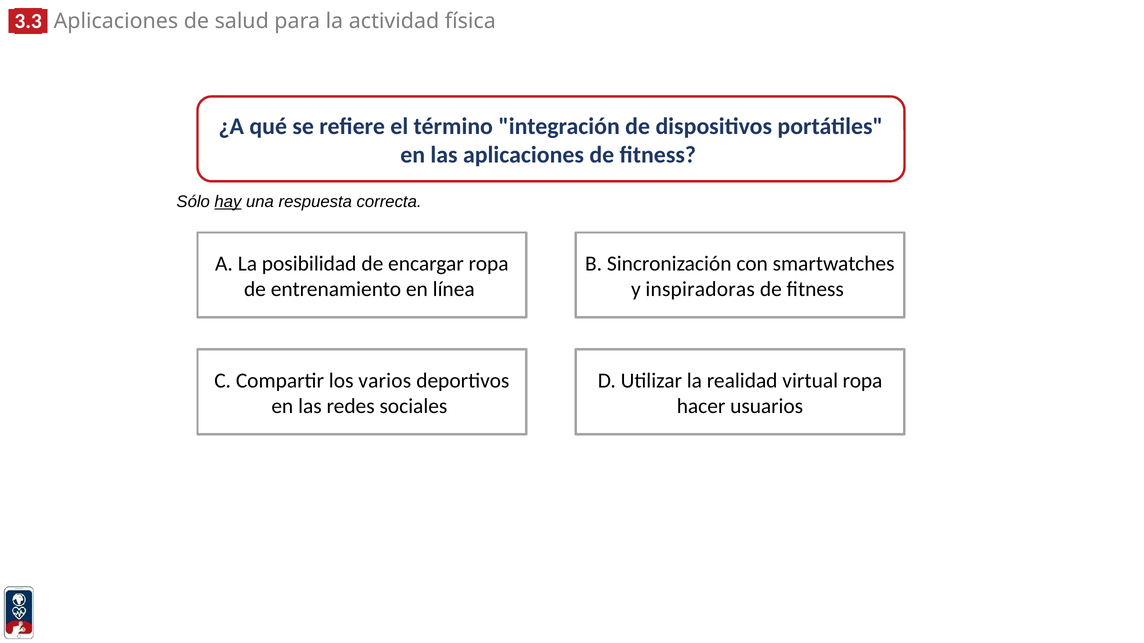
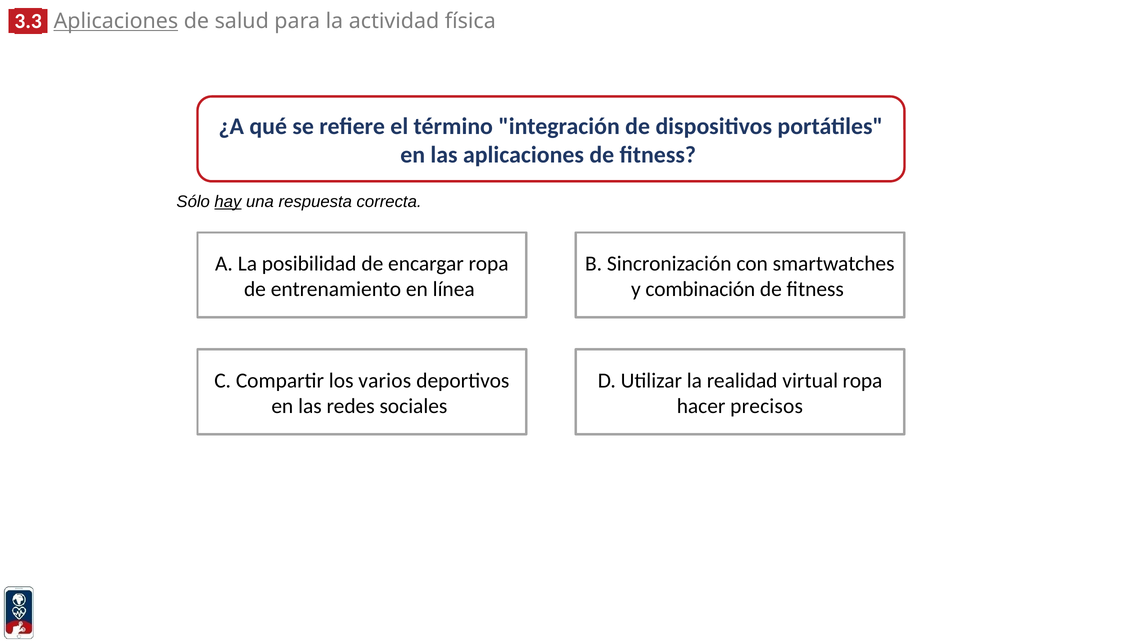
Aplicaciones underline: none -> present (116, 21)
inspiradoras: inspiradoras -> combinación (700, 289)
usuarios: usuarios -> precisos (767, 407)
